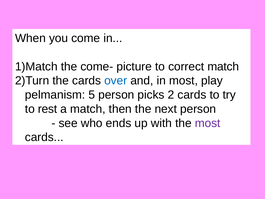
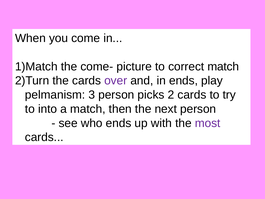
over colour: blue -> purple (116, 81)
in most: most -> ends (183, 81)
5: 5 -> 3 (92, 95)
rest: rest -> into (48, 109)
